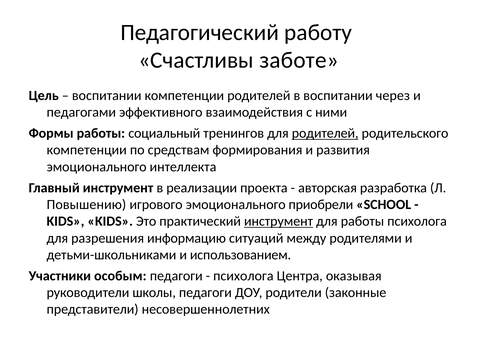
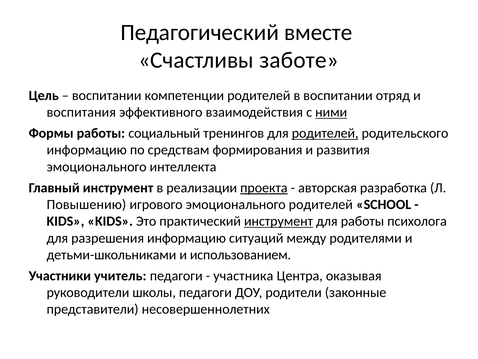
работу: работу -> вместе (318, 32)
через: через -> отряд (393, 95)
педагогами: педагогами -> воспитания (81, 112)
ними underline: none -> present (331, 112)
компетенции: компетенции -> информацию (87, 150)
проекта underline: none -> present (264, 188)
эмоционального приобрели: приобрели -> родителей (321, 204)
особым: особым -> учитель (120, 275)
психолога: психолога -> участника (243, 275)
